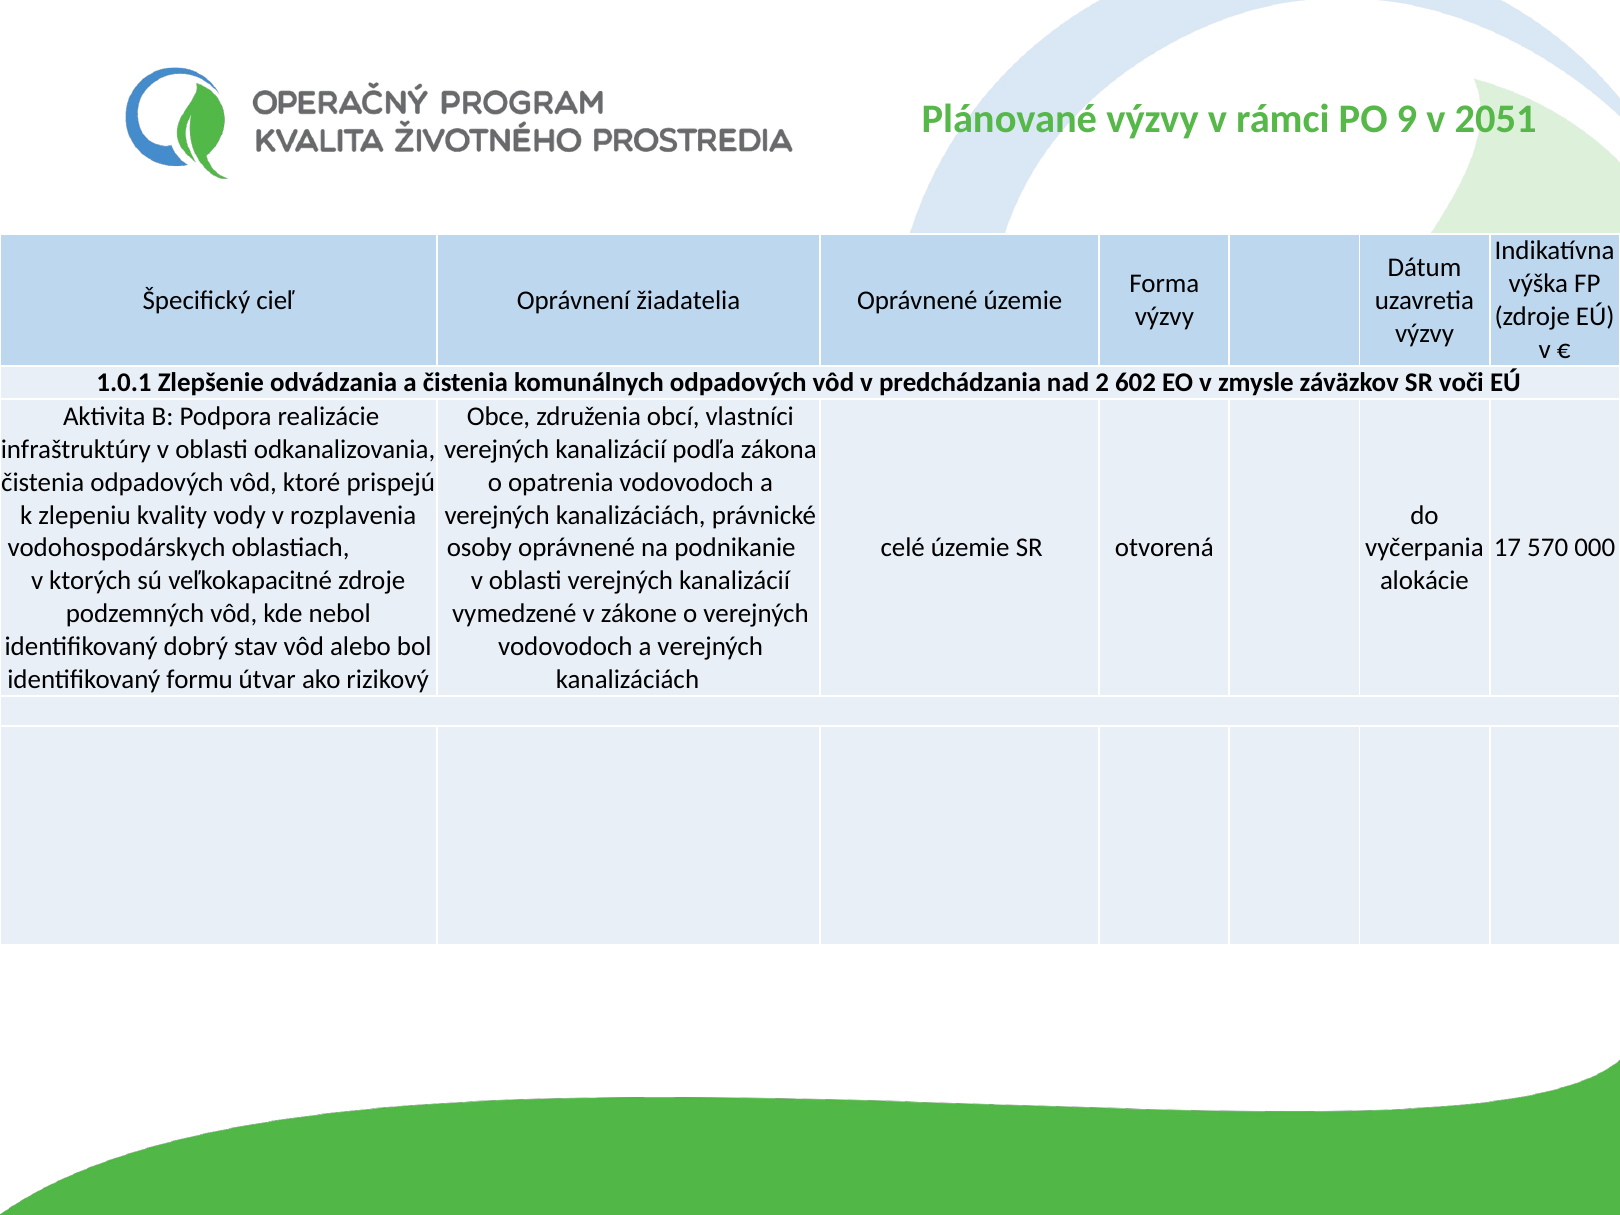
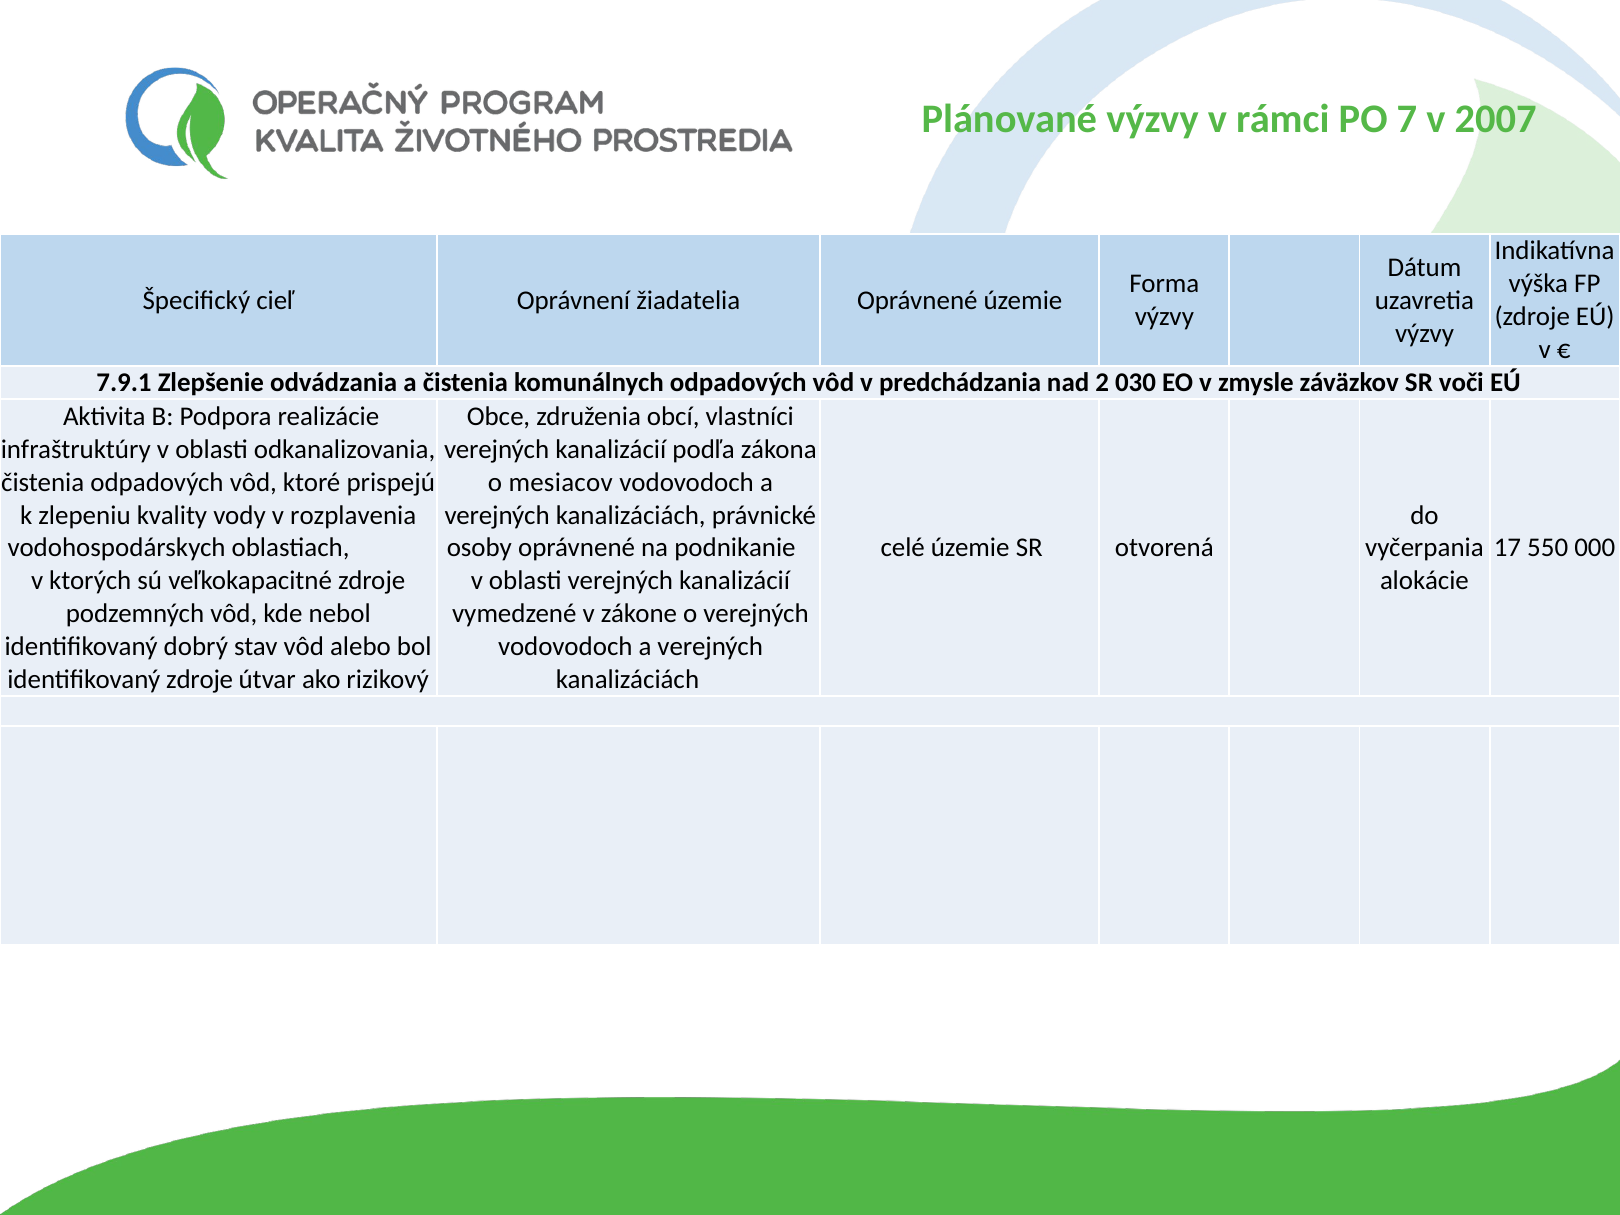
9: 9 -> 7 (1407, 119)
2051: 2051 -> 2007 (1496, 119)
1.0.1: 1.0.1 -> 7.9.1 (124, 383)
602: 602 -> 030 (1136, 383)
opatrenia: opatrenia -> mesiacov (561, 482)
570: 570 -> 550 (1548, 548)
identifikovaný formu: formu -> zdroje (200, 680)
